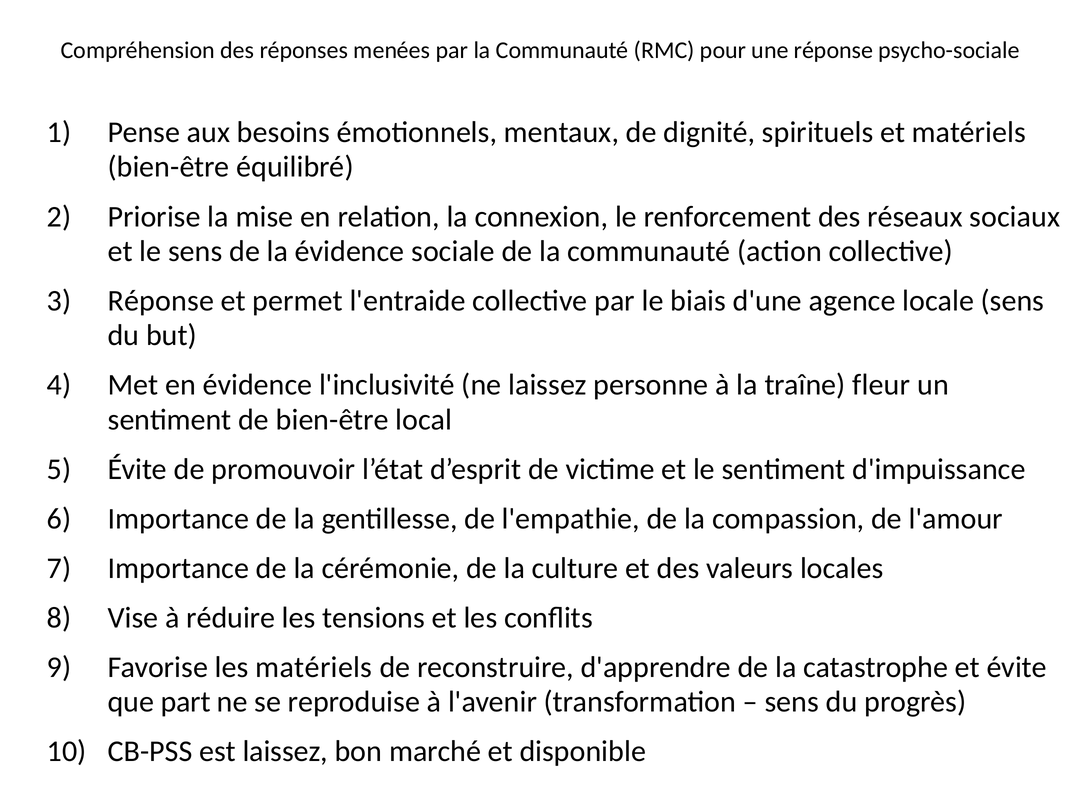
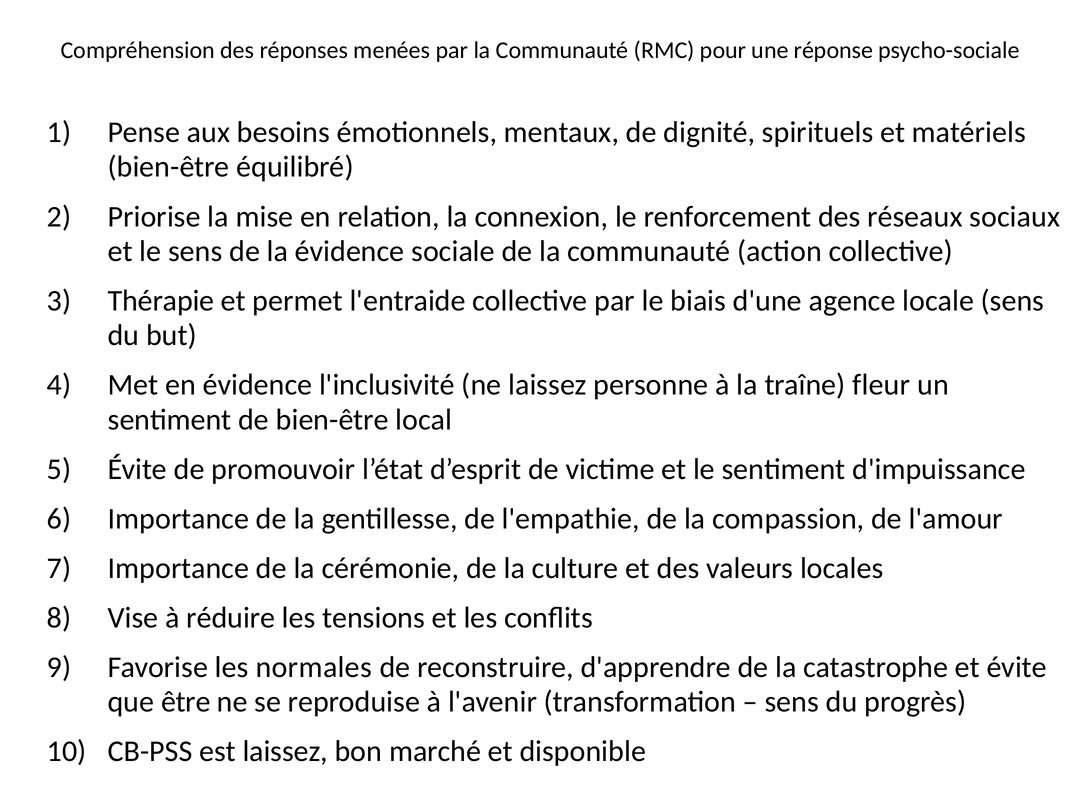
Réponse: Réponse -> Thérapie (161, 301)
les matériels: matériels -> normales (314, 667)
part: part -> être (186, 701)
